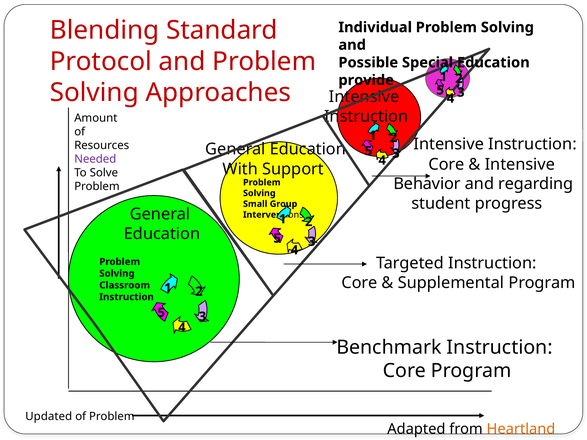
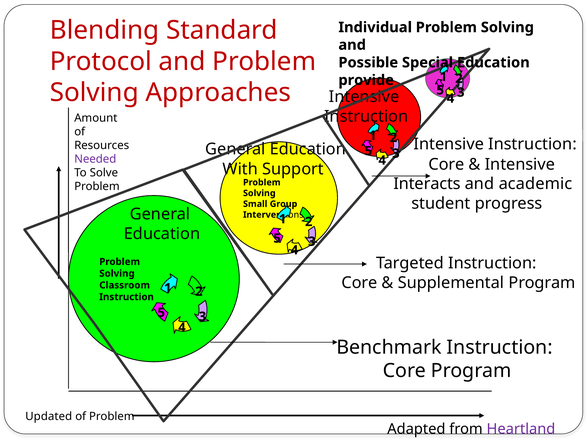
Behavior: Behavior -> Interacts (427, 184)
regarding: regarding -> academic (536, 184)
Heartland colour: orange -> purple (521, 429)
